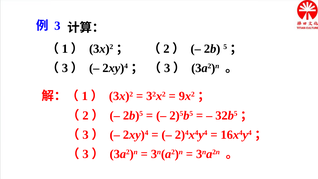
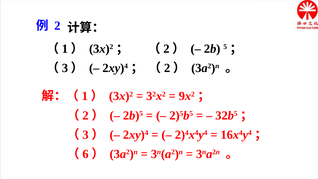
3: 3 -> 2 (57, 26)
3: 3 -> 2 (167, 68)
3: 3 -> 6 (86, 154)
